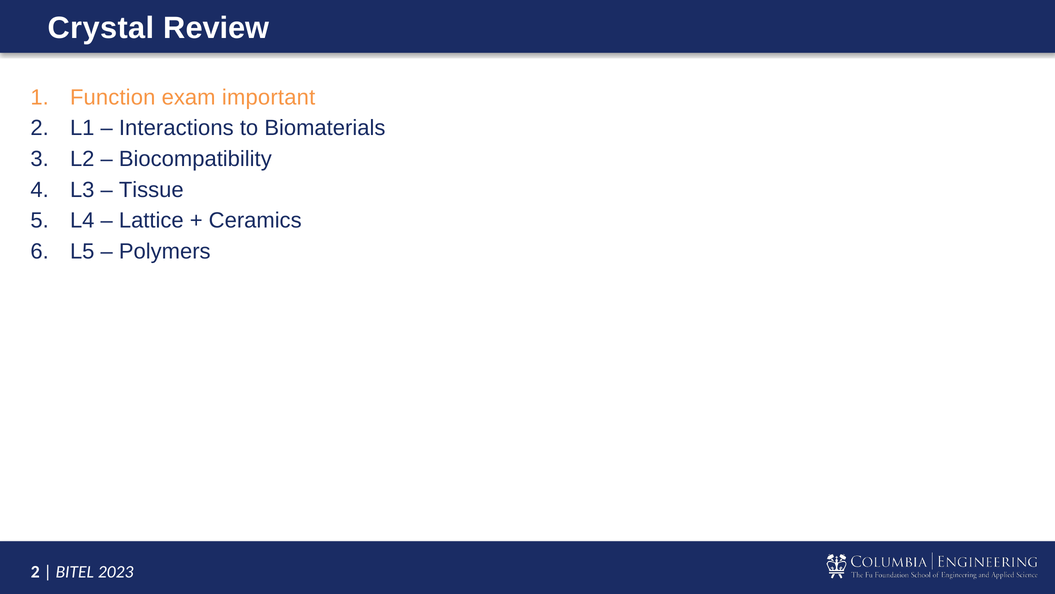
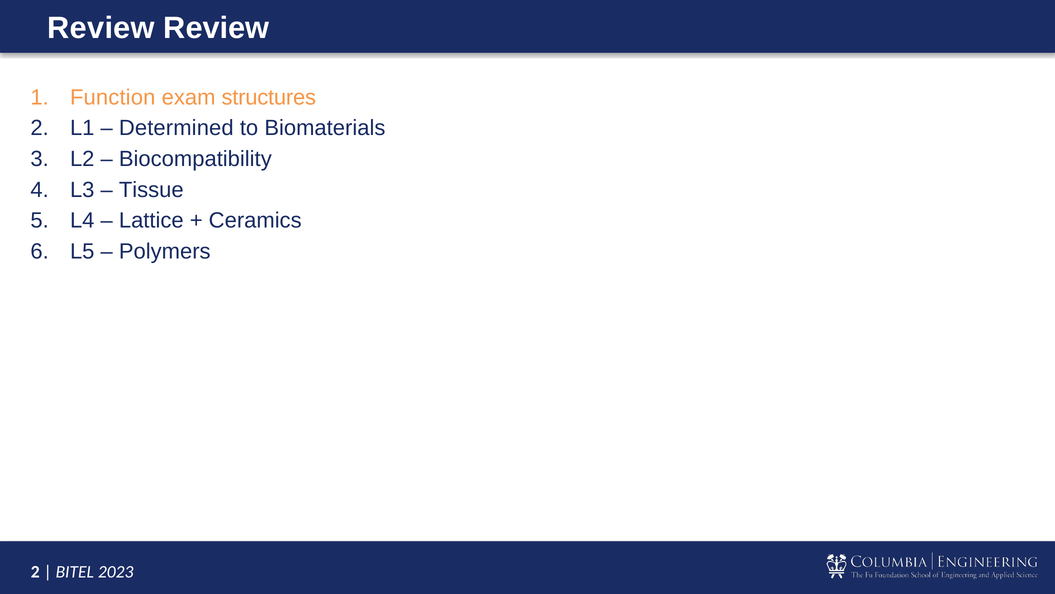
Crystal: Crystal -> Review (101, 28)
important: important -> structures (269, 97)
Interactions: Interactions -> Determined (176, 128)
